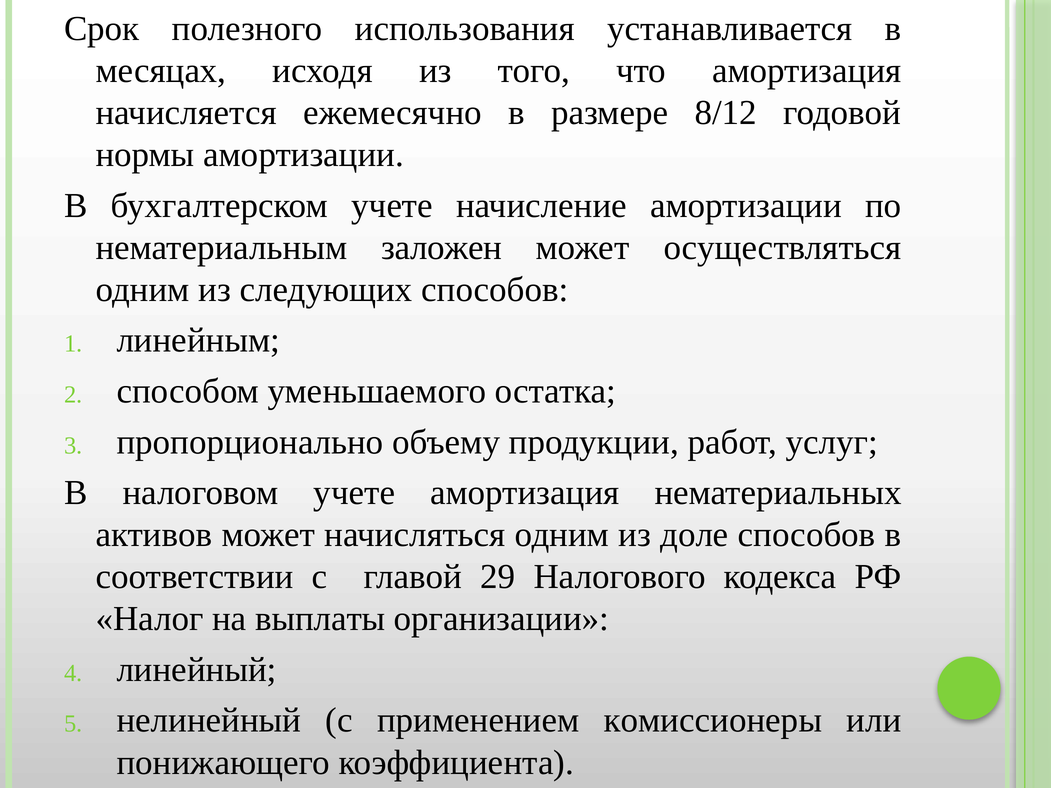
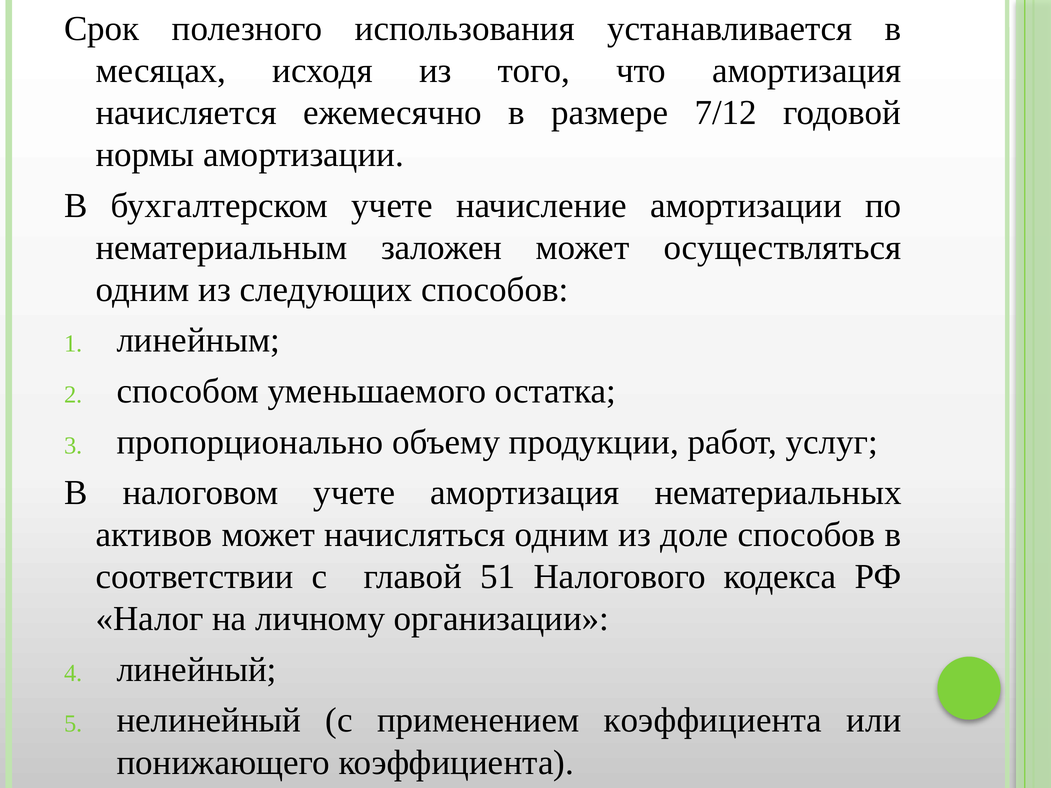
8/12: 8/12 -> 7/12 (726, 113)
29: 29 -> 51 (498, 577)
выплаты: выплаты -> личному (320, 619)
применением комиссионеры: комиссионеры -> коэффициента (713, 721)
